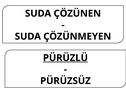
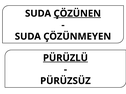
ÇÖZÜNEN underline: none -> present (77, 14)
